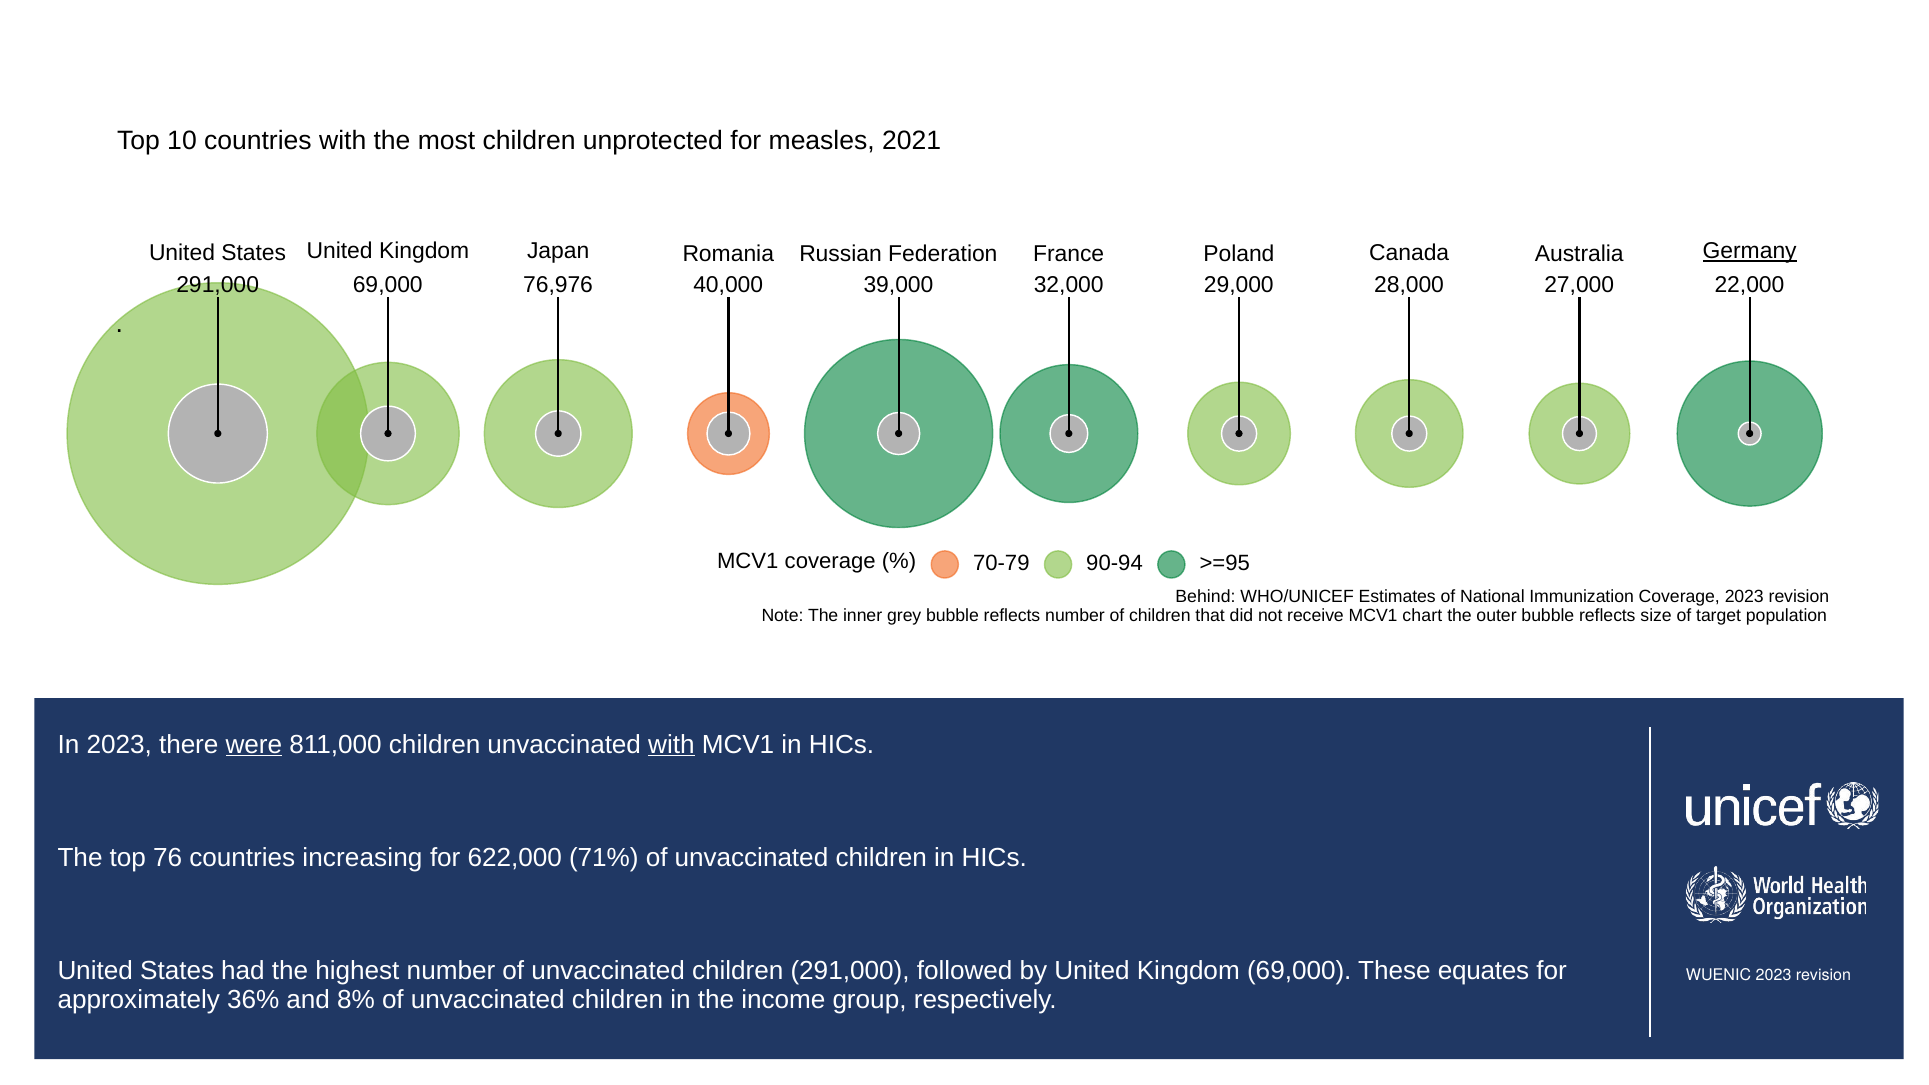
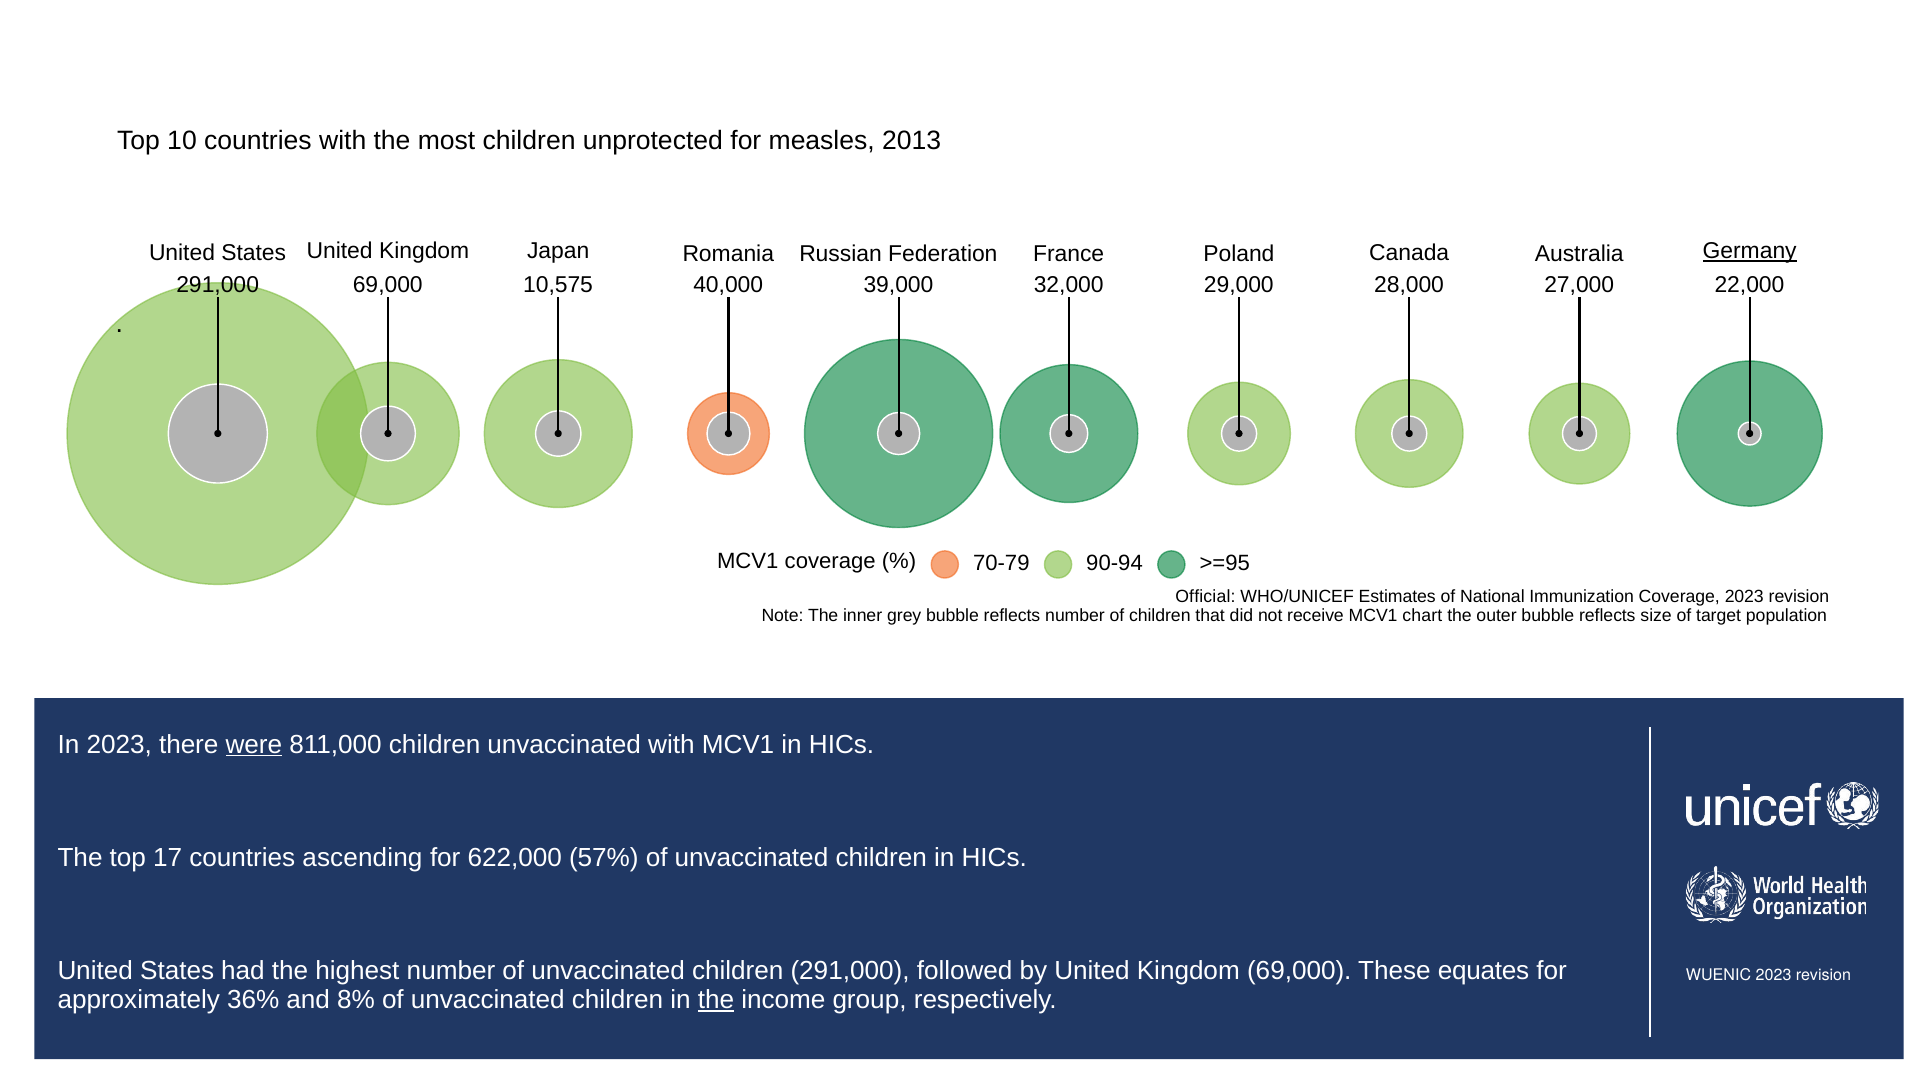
2021: 2021 -> 2013 (912, 141)
76,976: 76,976 -> 10,575 (558, 285)
Behind: Behind -> Official (1205, 597)
with underline: present -> none (671, 744)
76: 76 -> 17 (168, 858)
increasing: increasing -> ascending (362, 858)
71%: 71% -> 57% (604, 858)
the underline: none -> present (716, 1000)
